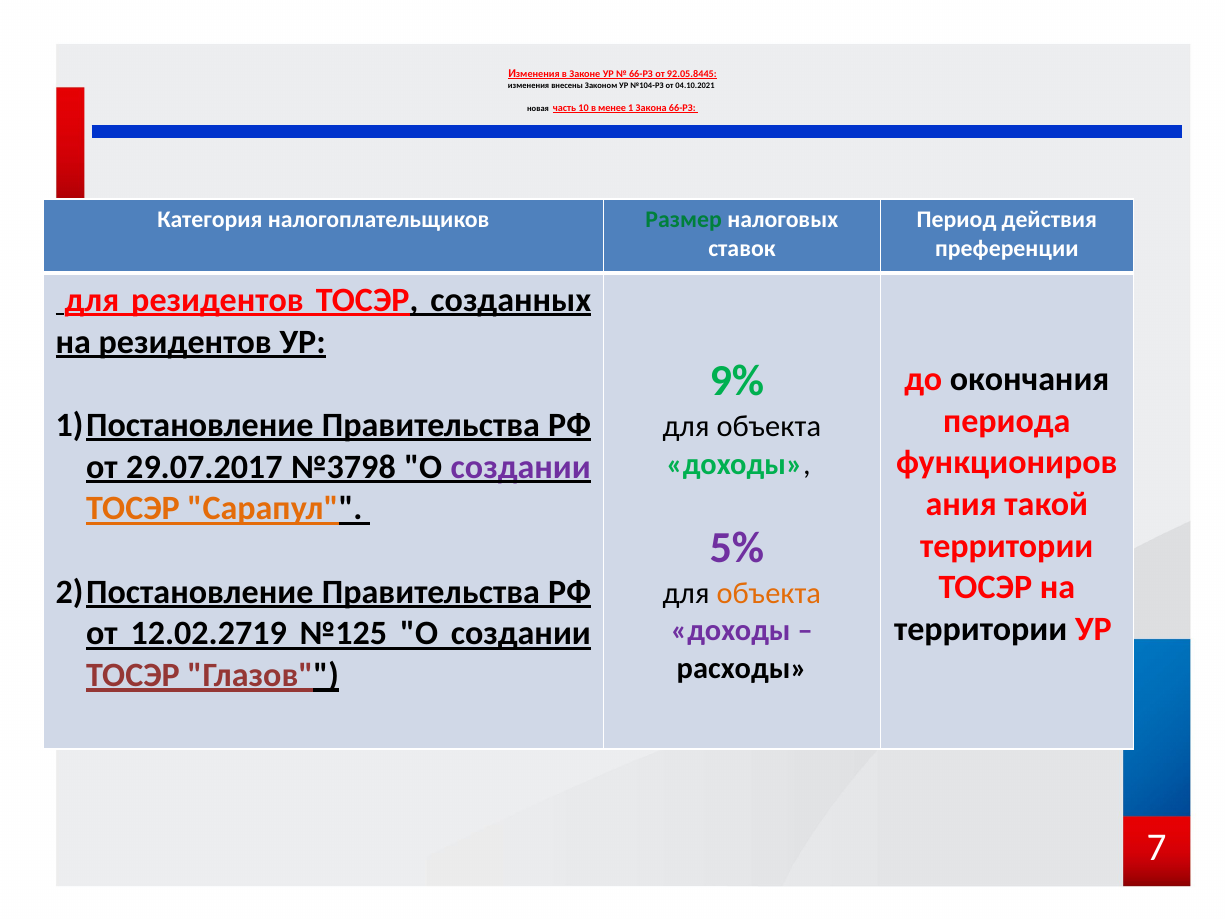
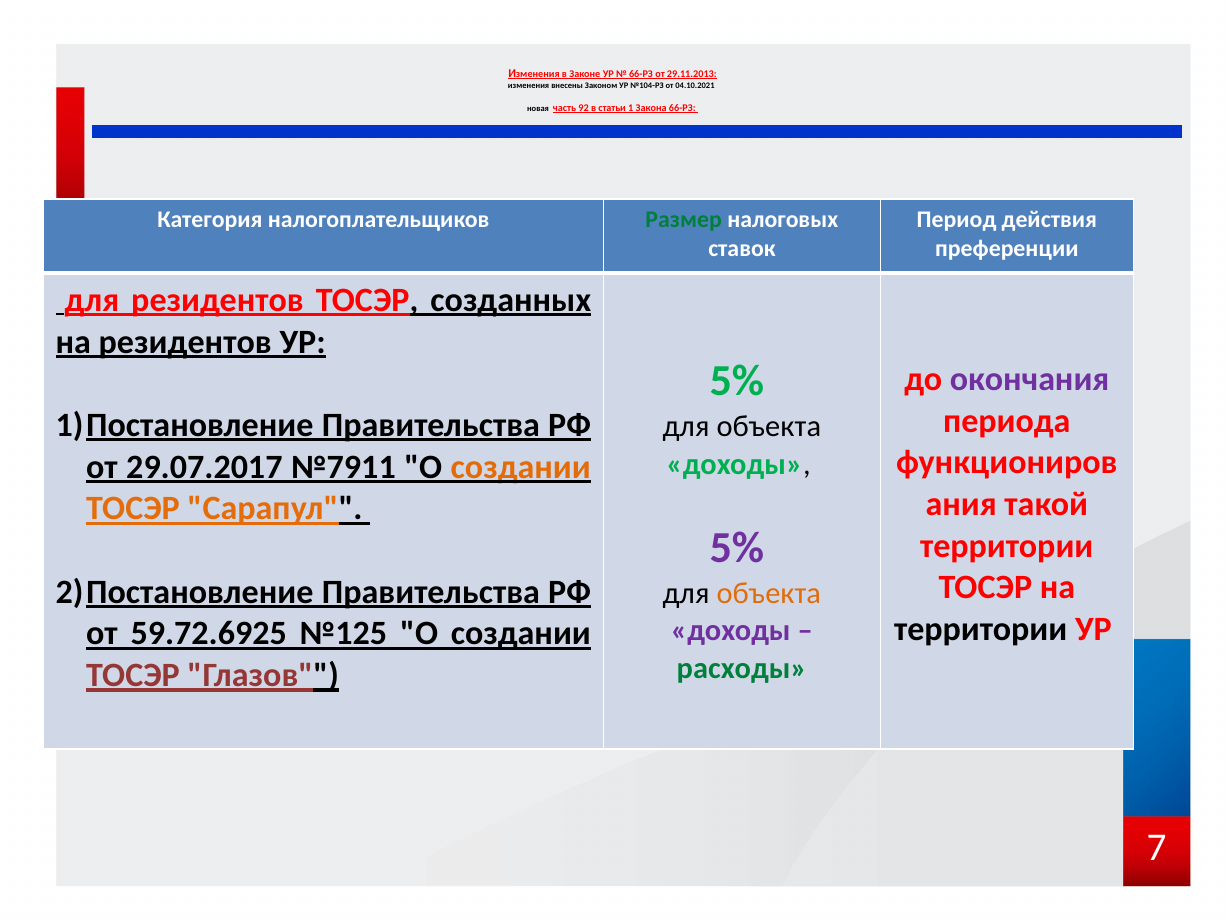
92.05.8445: 92.05.8445 -> 29.11.2013 (692, 74)
10: 10 -> 92 (584, 108)
менее: менее -> статьи (612, 108)
9%: 9% -> 5% (737, 381)
окончания colour: black -> purple (1030, 379)
№3798: №3798 -> №7911 (343, 467)
создании colour: purple -> orange (521, 467)
12.02.2719: 12.02.2719 -> 59.72.6925 (209, 633)
расходы colour: black -> green (742, 668)
